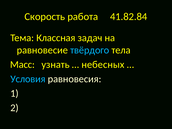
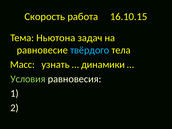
41.82.84: 41.82.84 -> 16.10.15 (129, 17)
Классная: Классная -> Ньютона (56, 38)
небесных: небесных -> динамики (103, 65)
Условия colour: light blue -> light green (28, 79)
